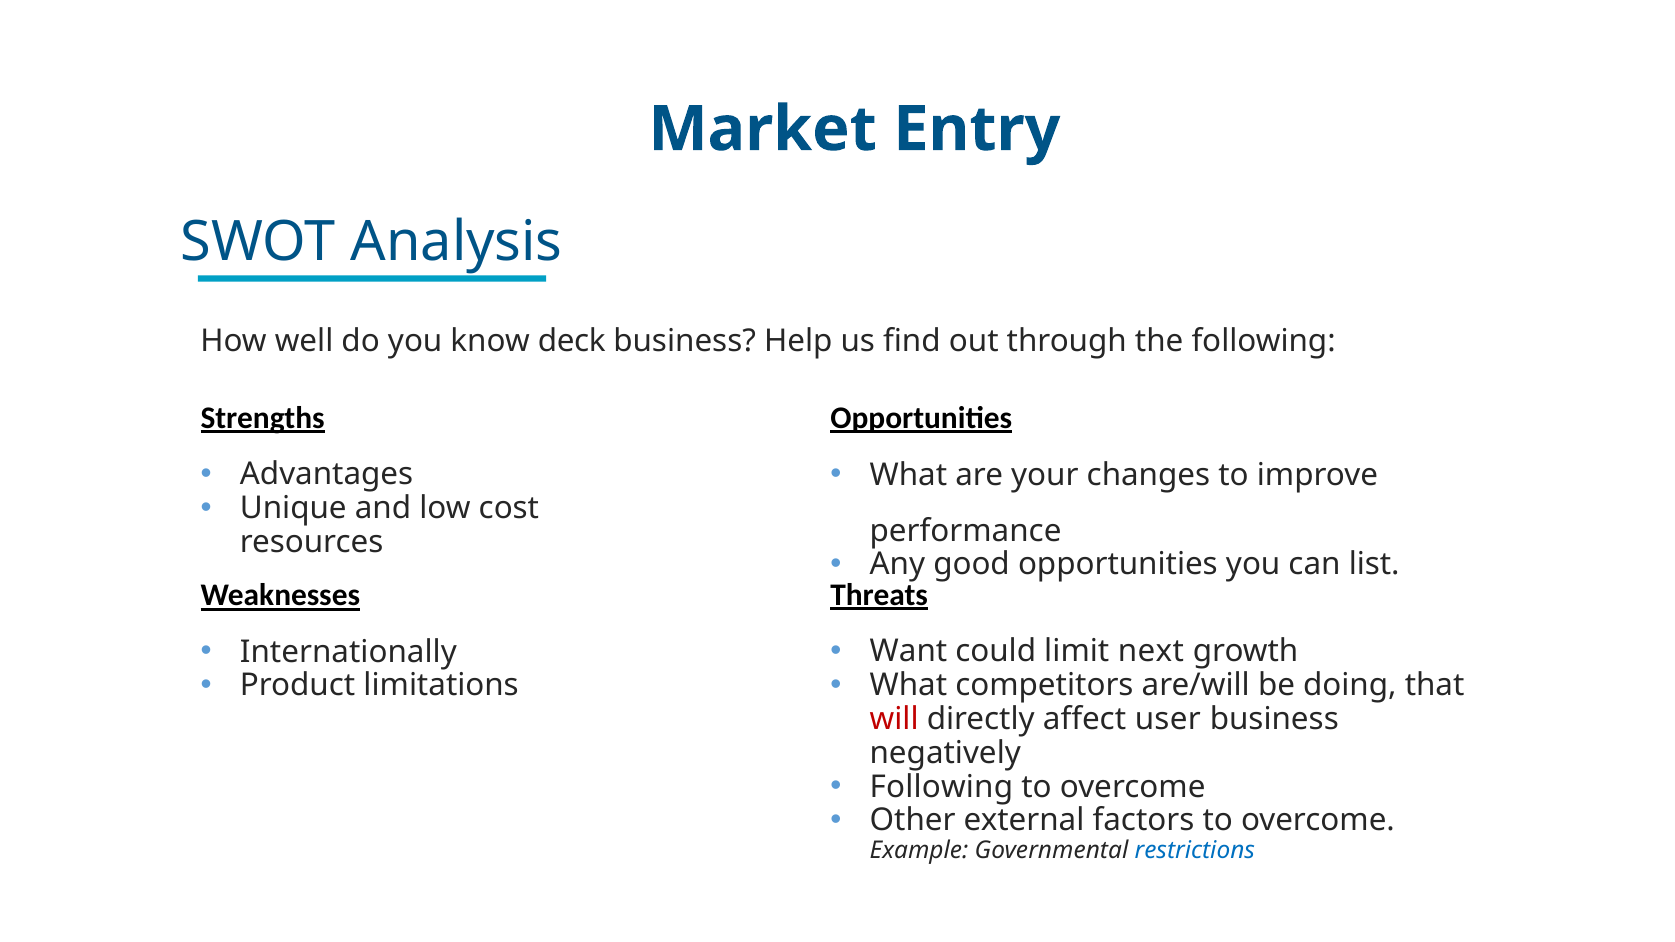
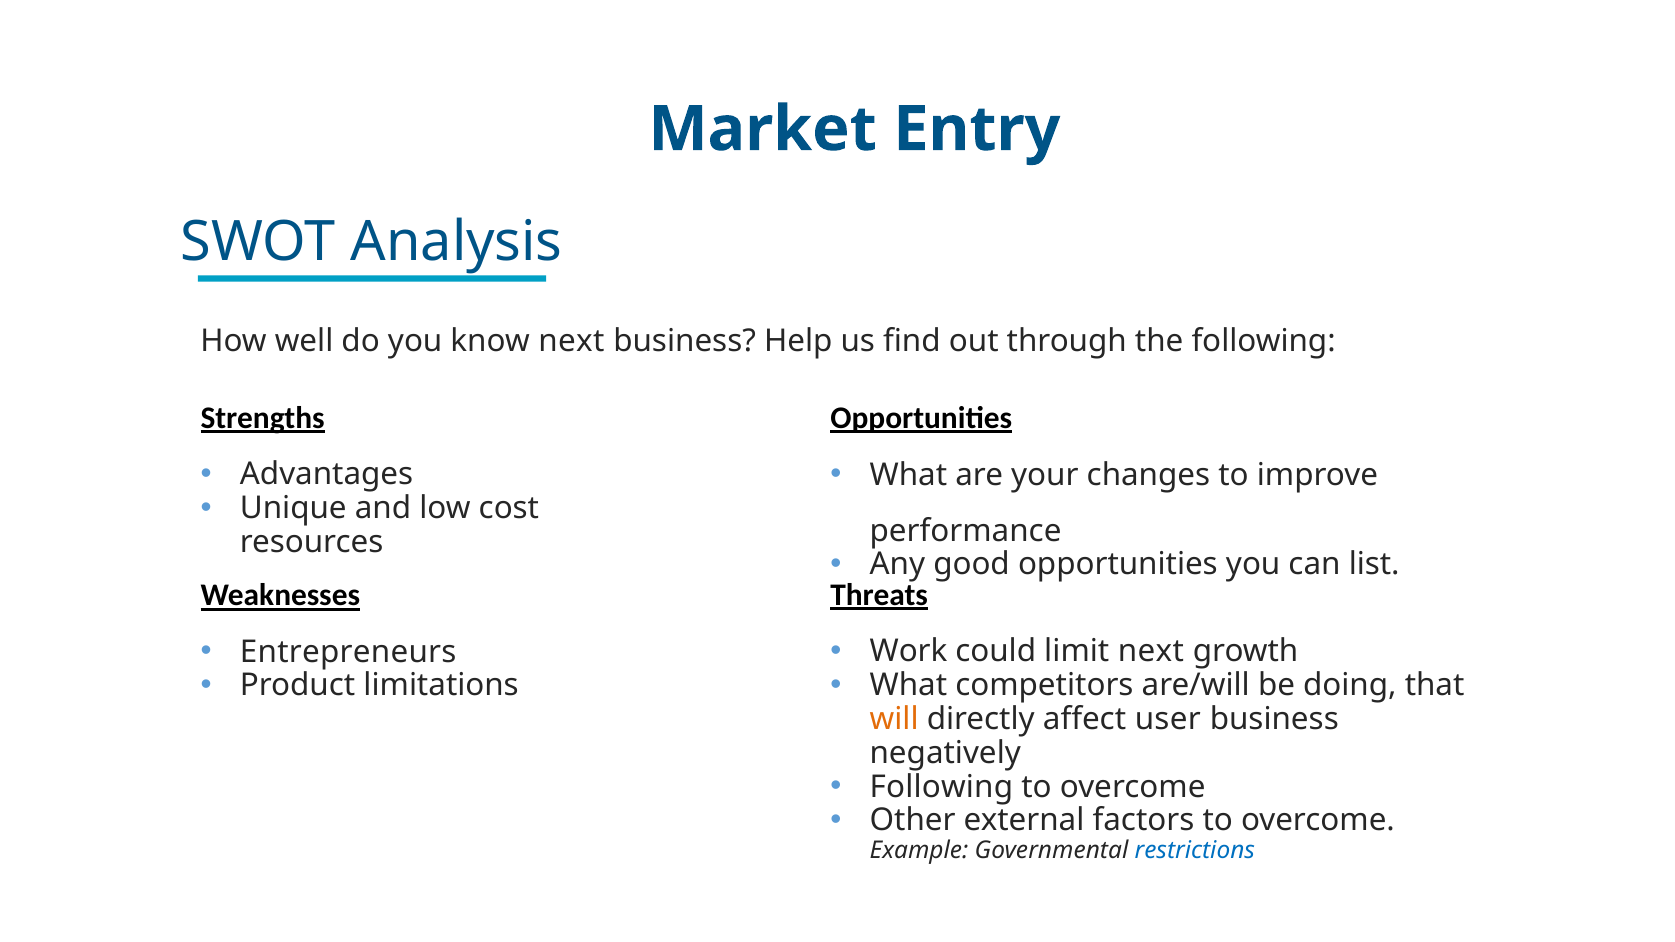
know deck: deck -> next (571, 341)
Want: Want -> Work (909, 652)
Internationally: Internationally -> Entrepreneurs (348, 652)
will colour: red -> orange (894, 719)
